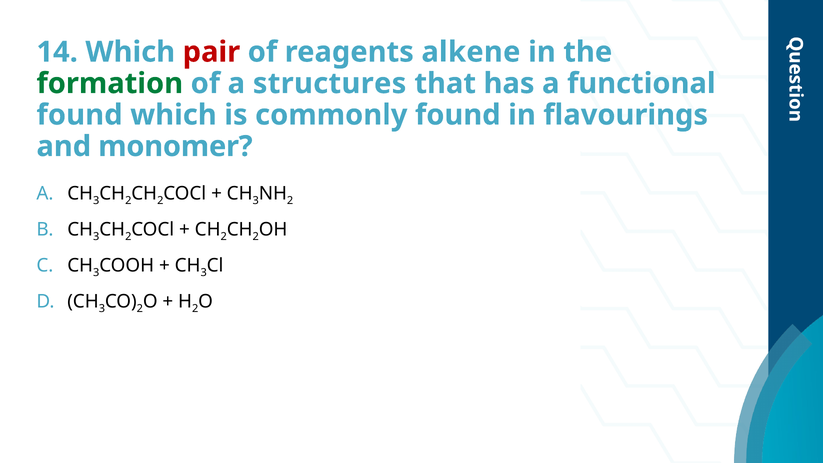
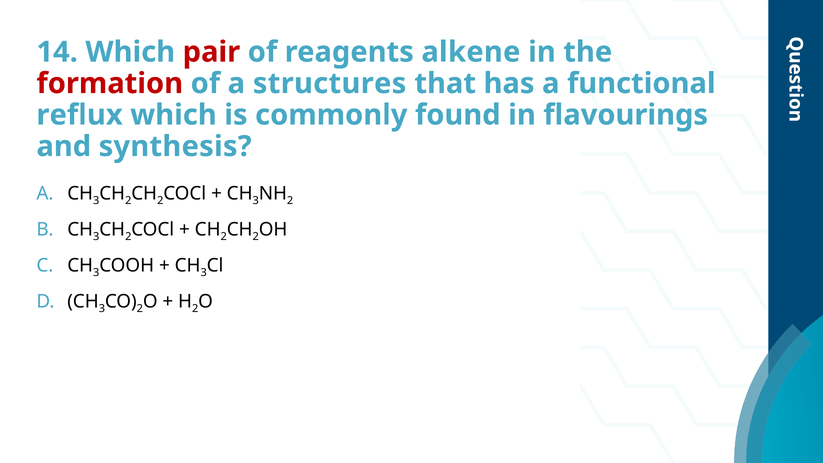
formation colour: green -> red (110, 83)
found: found -> reflux (80, 115)
monomer: monomer -> synthesis (175, 146)
